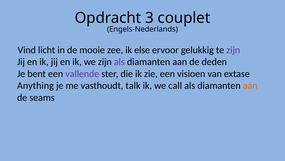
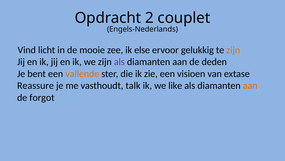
3: 3 -> 2 (149, 18)
zijn colour: purple -> orange (233, 50)
vallende colour: purple -> orange (82, 73)
Anything: Anything -> Reassure (35, 85)
call: call -> like (175, 85)
seams: seams -> forgot (42, 97)
